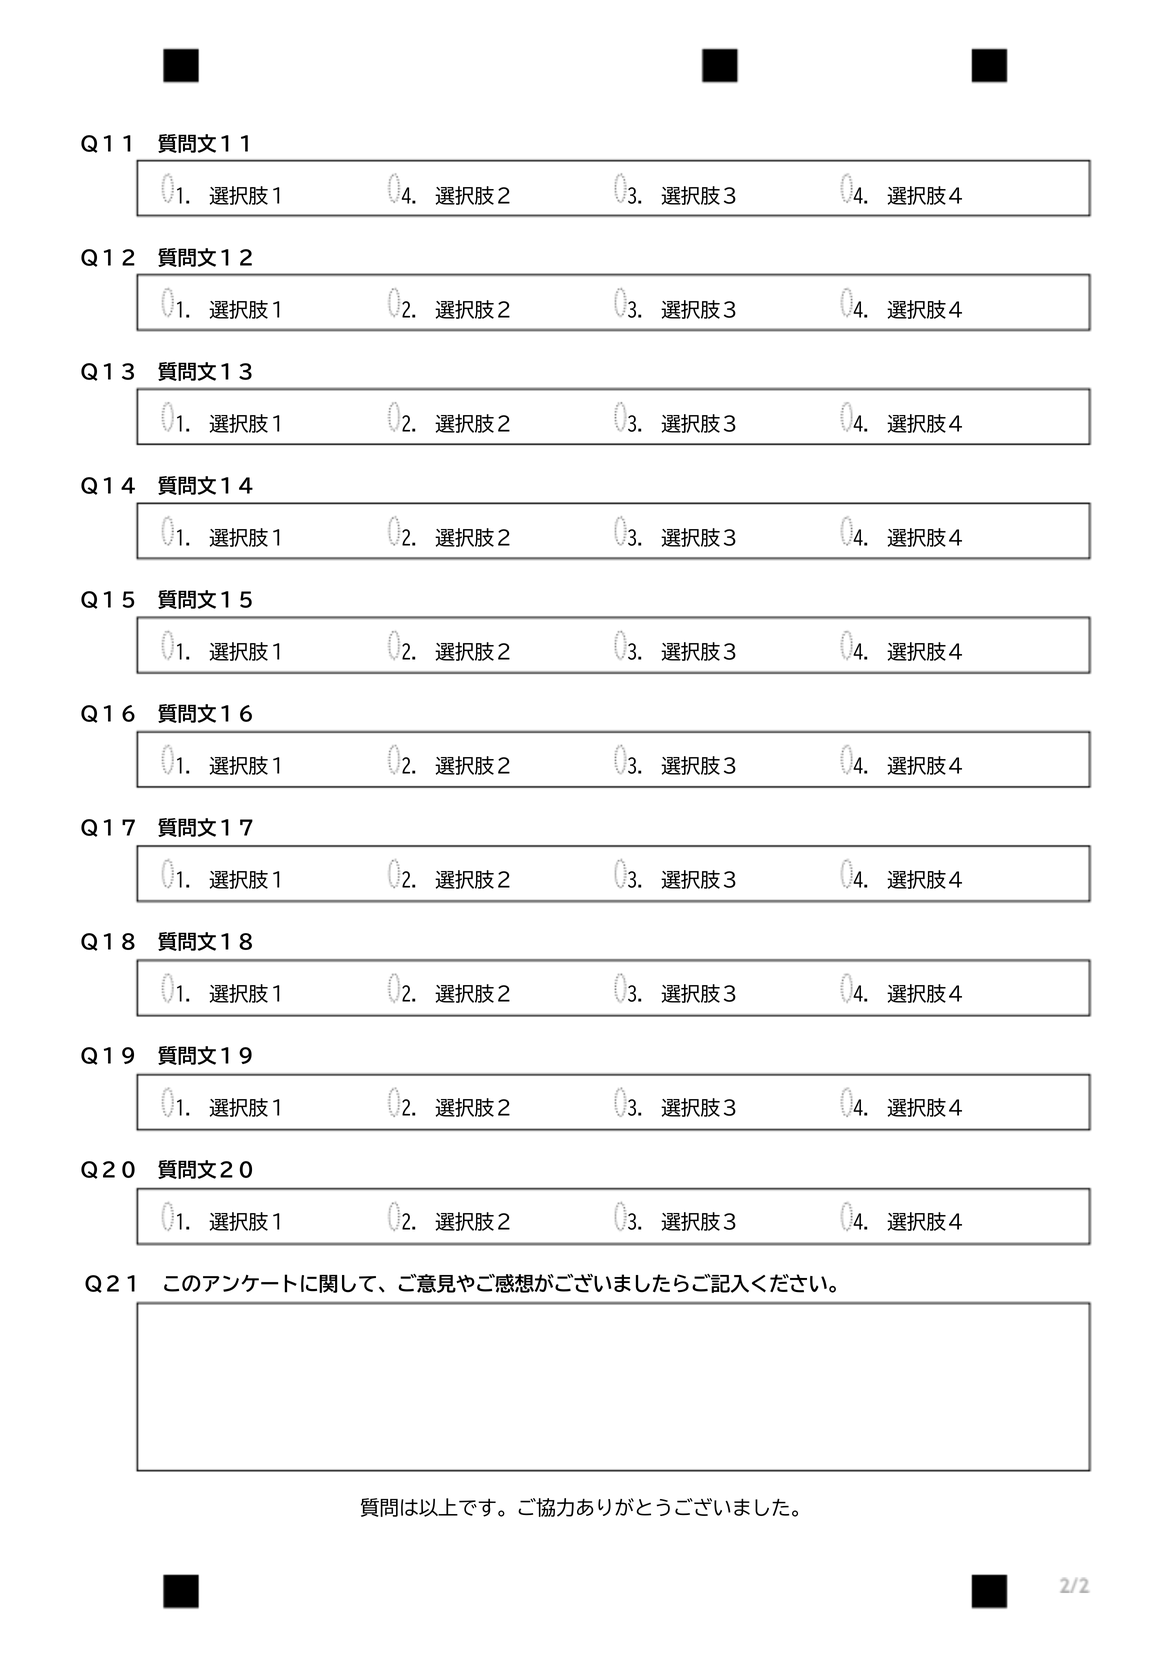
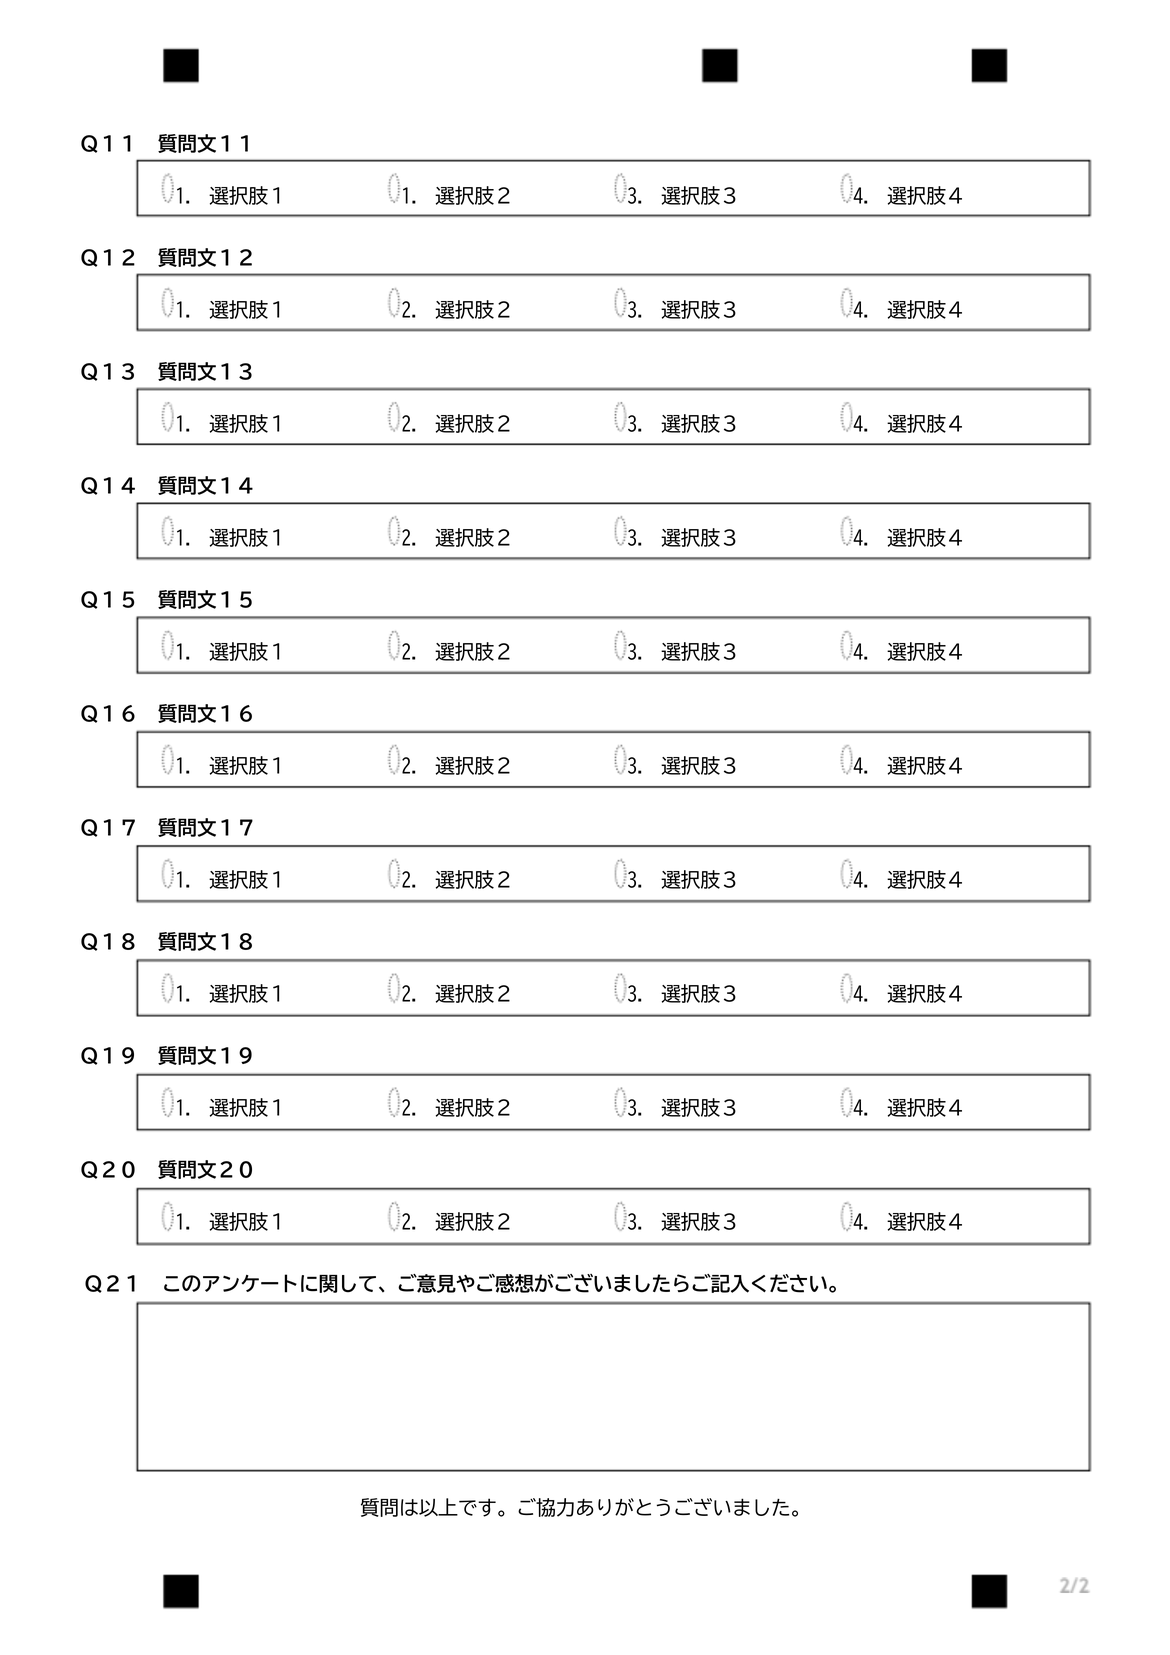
4: 4 -> 1 (411, 197)
